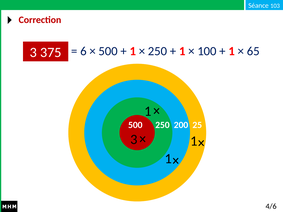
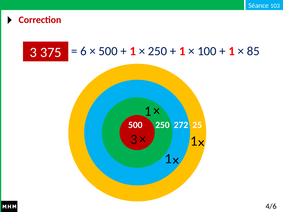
65: 65 -> 85 (253, 51)
200: 200 -> 272 (181, 125)
